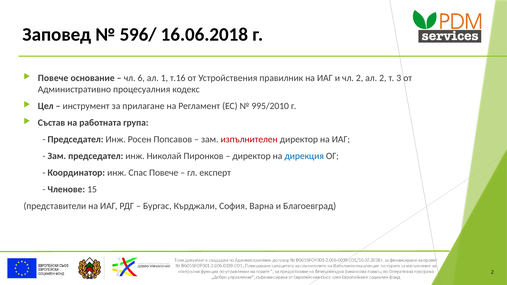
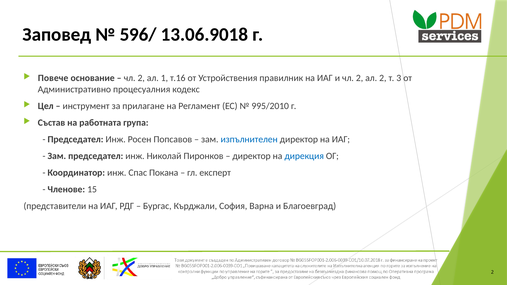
16.06.2018: 16.06.2018 -> 13.06.9018 (205, 35)
6: 6 -> 2 (141, 78)
изпълнителен colour: red -> blue (249, 140)
Спас Повече: Повече -> Покана (164, 173)
